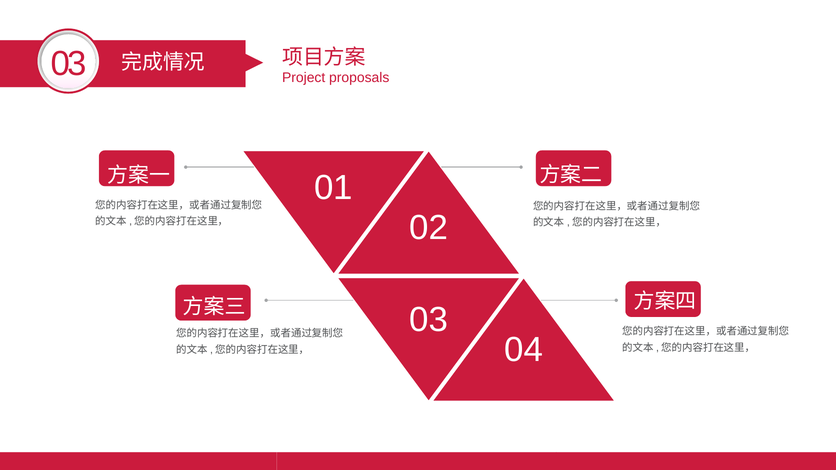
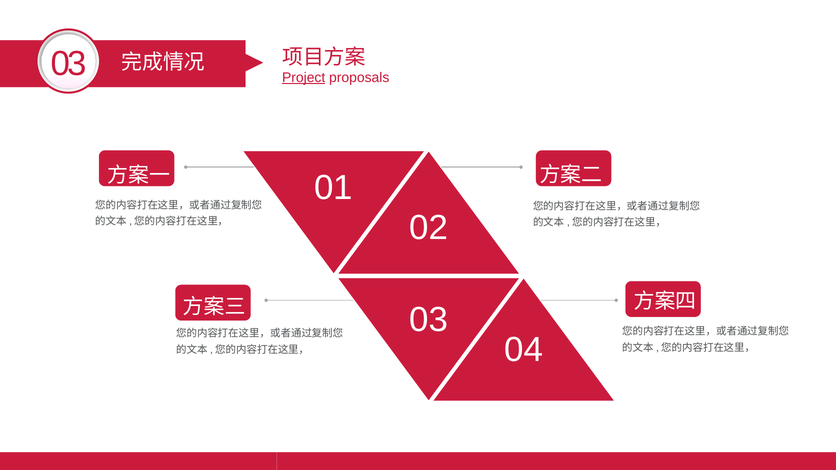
Project underline: none -> present (304, 78)
